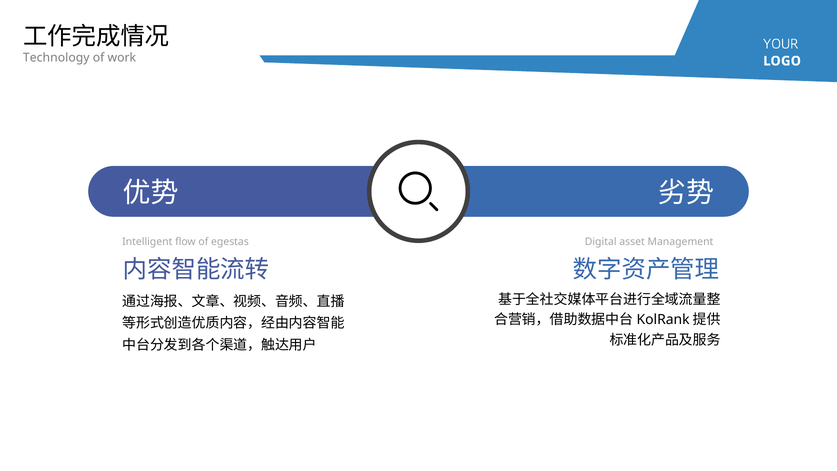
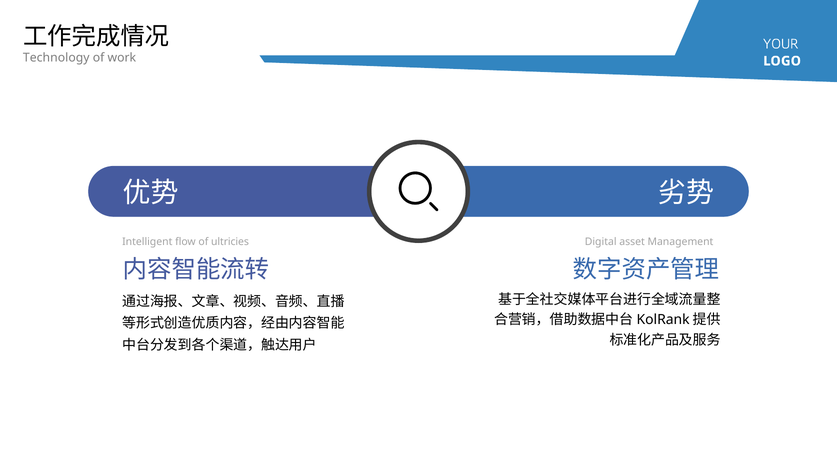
egestas: egestas -> ultricies (230, 241)
